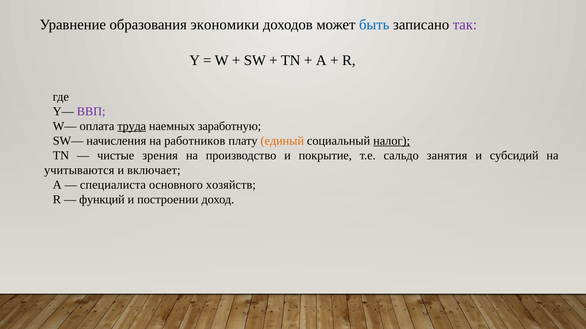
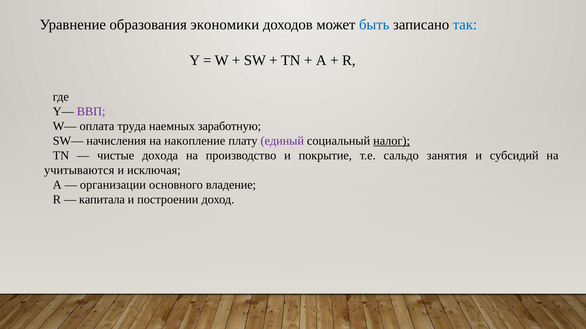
так colour: purple -> blue (465, 25)
труда underline: present -> none (132, 126)
работников: работников -> накопление (195, 141)
единый colour: orange -> purple (282, 141)
зрения: зрения -> дохода (160, 156)
включает: включает -> исключая (154, 170)
специалиста: специалиста -> организации (113, 185)
хозяйств: хозяйств -> владение (231, 185)
функций: функций -> капитала (102, 200)
